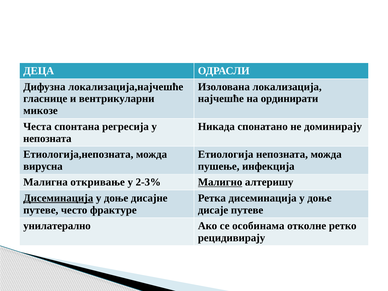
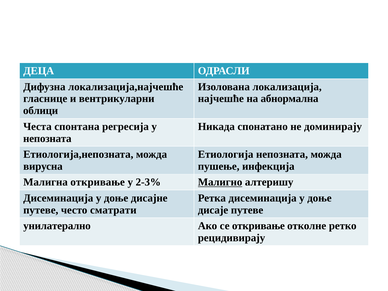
ординирати: ординирати -> абнормална (290, 99)
микозе: микозе -> облици (41, 111)
Дисеминација underline: present -> none (58, 198)
фрактуре: фрактуре -> сматрати (113, 210)
се особинама: особинама -> откривање (258, 226)
